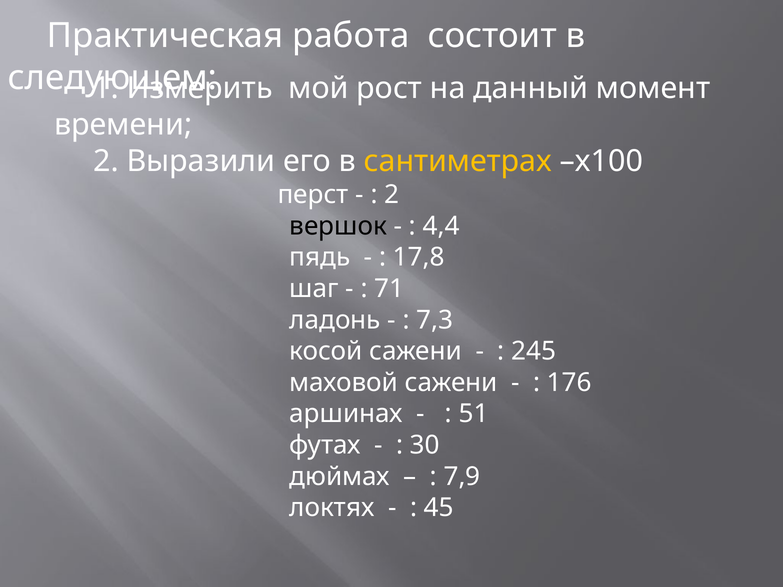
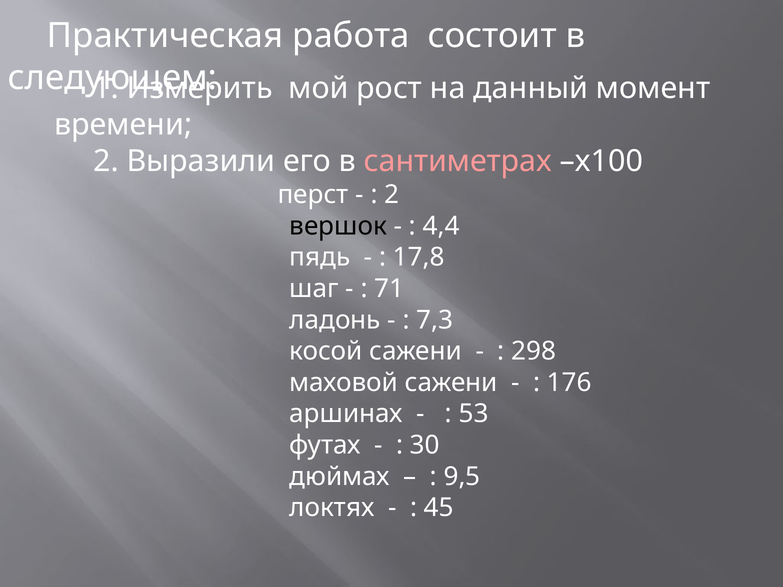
сантиметрах colour: yellow -> pink (458, 161)
245: 245 -> 298 (534, 351)
51: 51 -> 53 (474, 414)
7,9: 7,9 -> 9,5 (462, 477)
